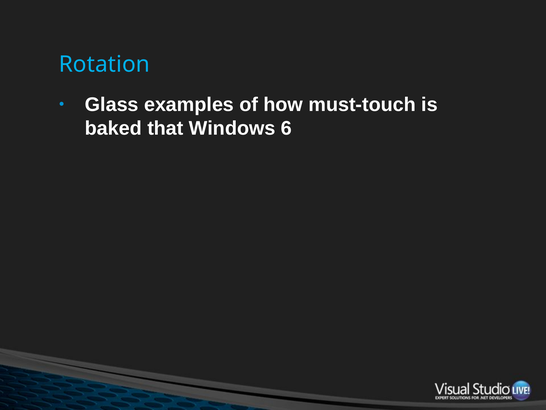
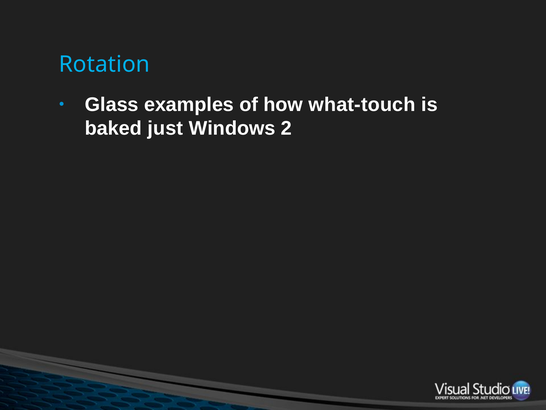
must-touch: must-touch -> what-touch (362, 104)
that: that -> just (165, 128)
6: 6 -> 2 (286, 128)
